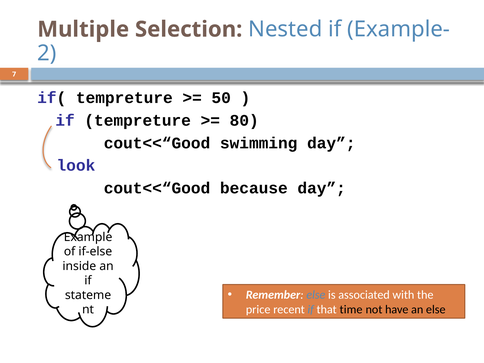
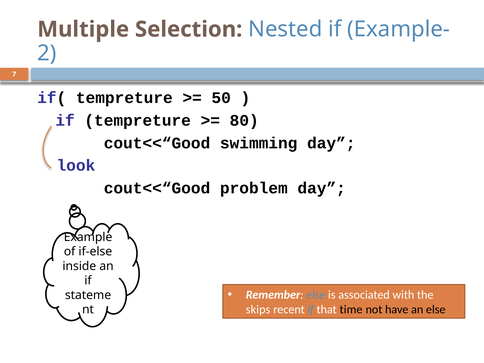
because: because -> problem (254, 188)
price: price -> skips (258, 309)
